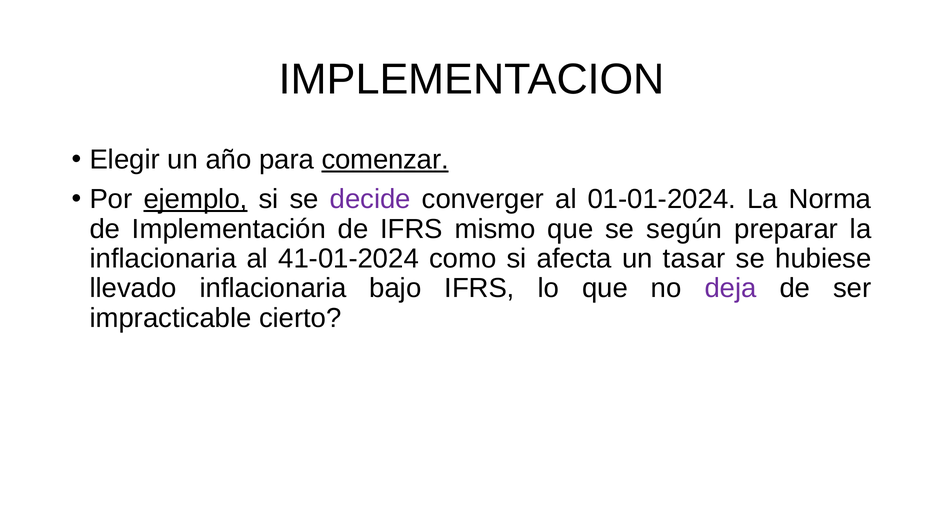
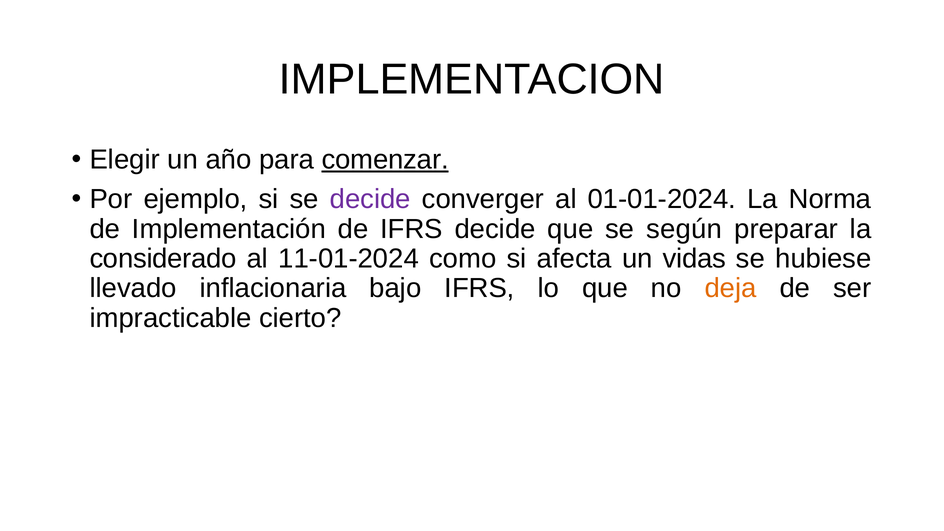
ejemplo underline: present -> none (196, 199)
IFRS mismo: mismo -> decide (495, 229)
inflacionaria: inflacionaria -> considerado (163, 259)
41-01-2024: 41-01-2024 -> 11-01-2024 (349, 259)
tasar: tasar -> vidas (694, 259)
deja colour: purple -> orange (731, 288)
